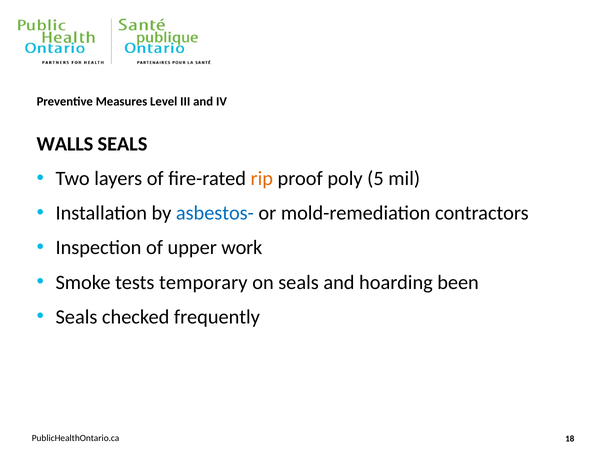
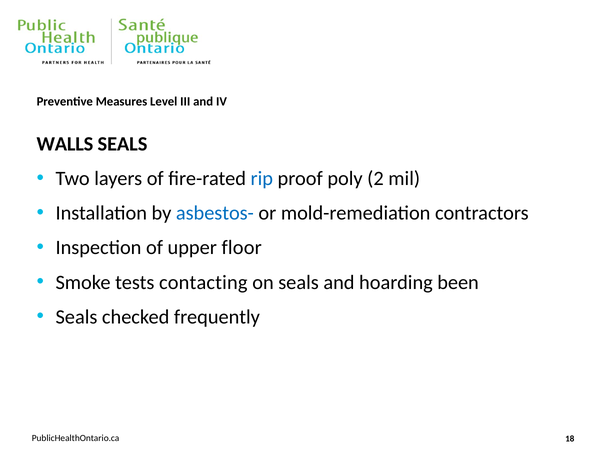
rip colour: orange -> blue (262, 179)
5: 5 -> 2 (376, 179)
work: work -> floor (242, 248)
temporary: temporary -> contacting (203, 282)
